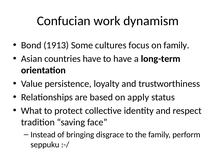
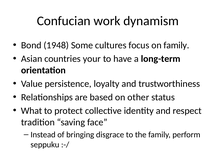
1913: 1913 -> 1948 (56, 45)
countries have: have -> your (92, 59)
apply: apply -> other (138, 97)
